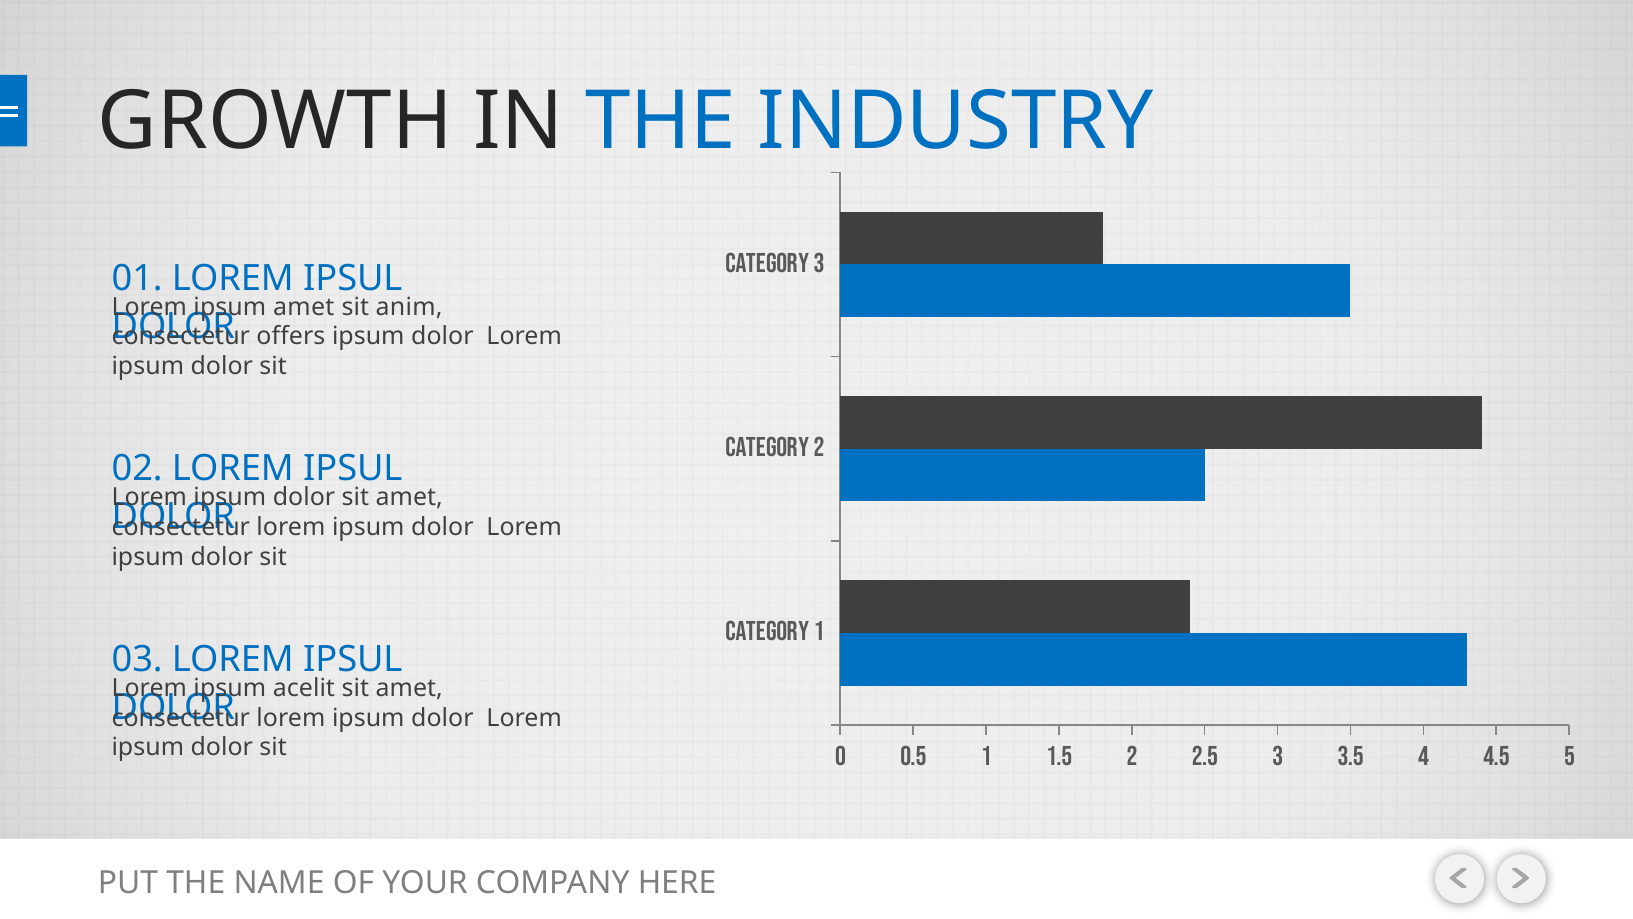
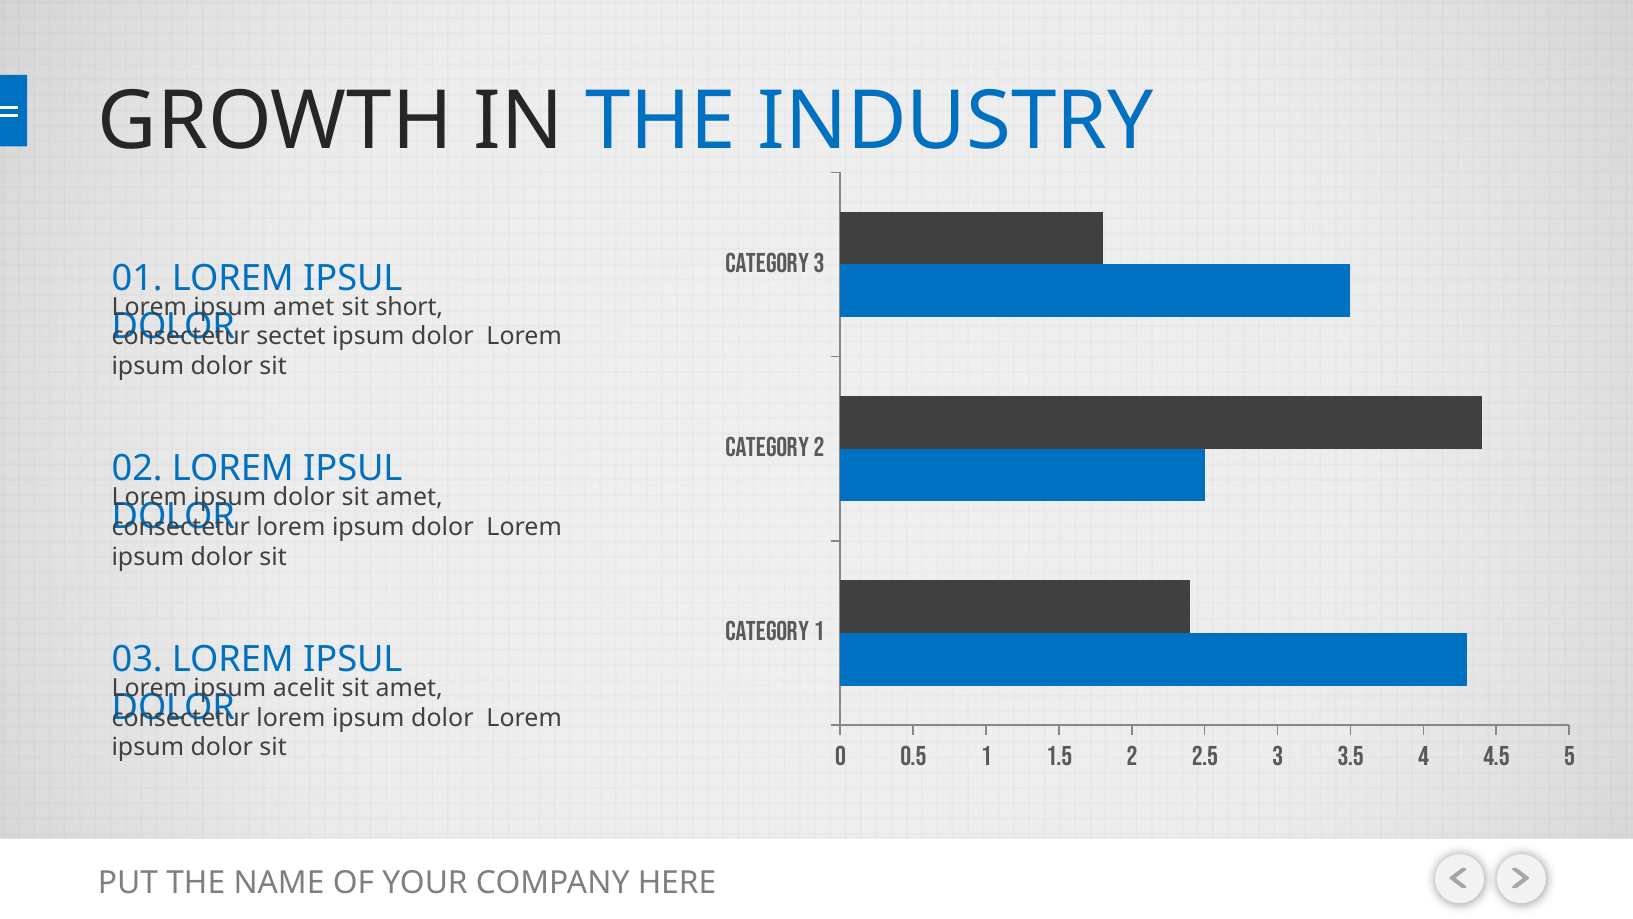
anim: anim -> short (409, 307)
offers: offers -> sectet (291, 337)
